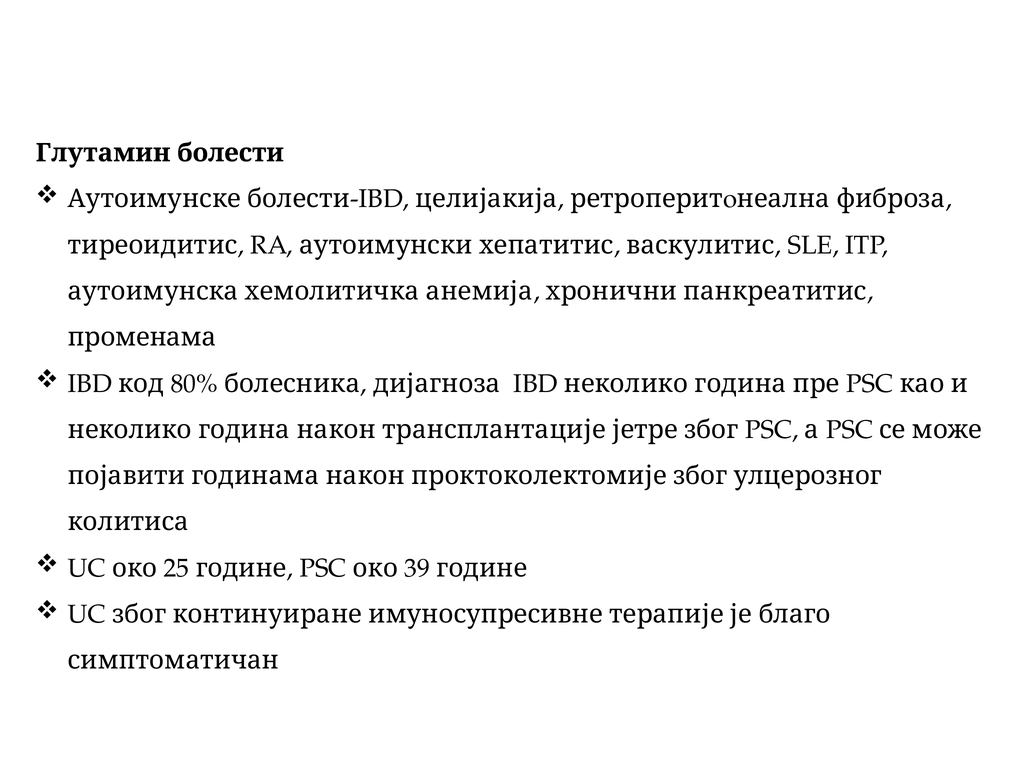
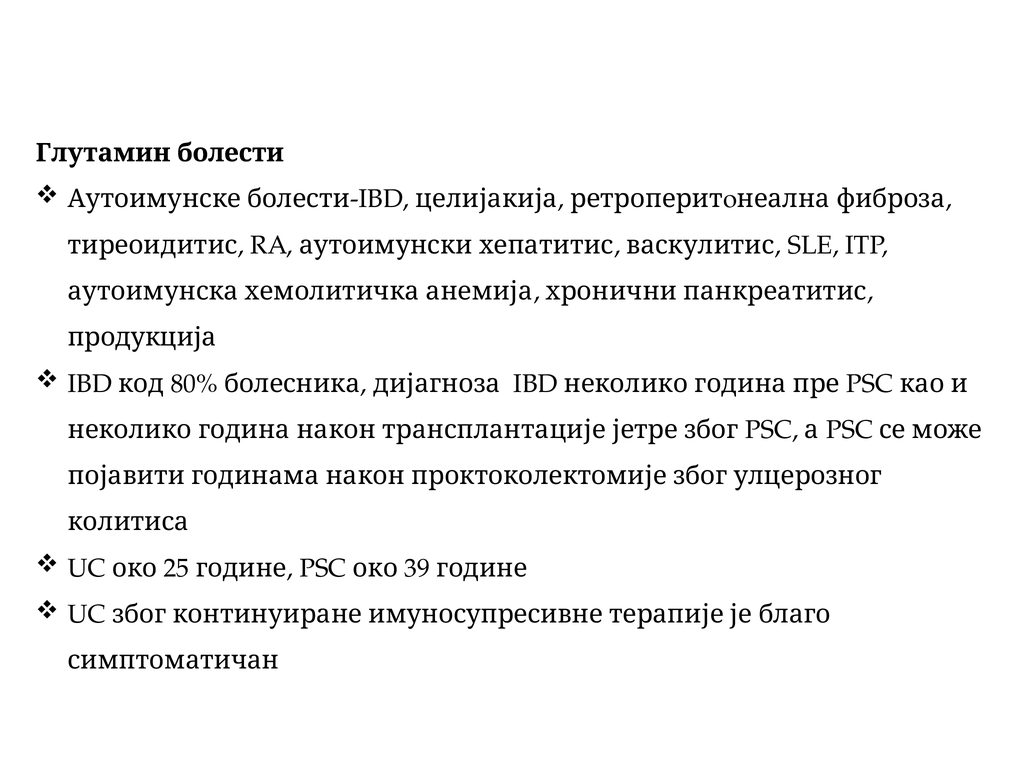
променама: променама -> продукција (142, 338)
